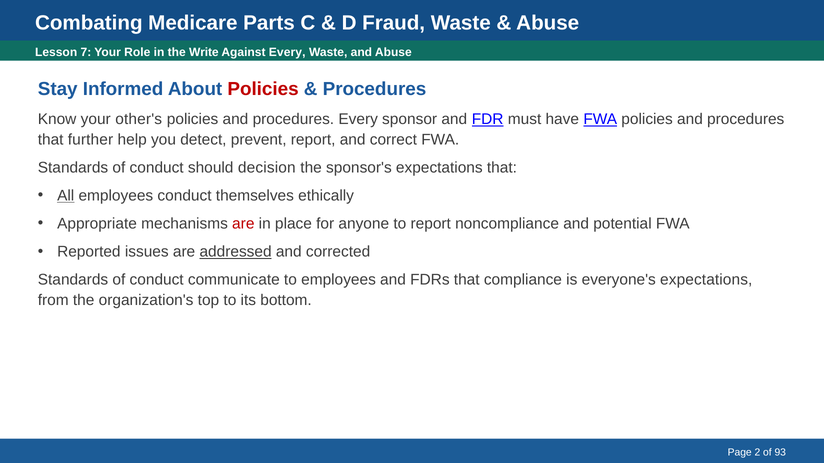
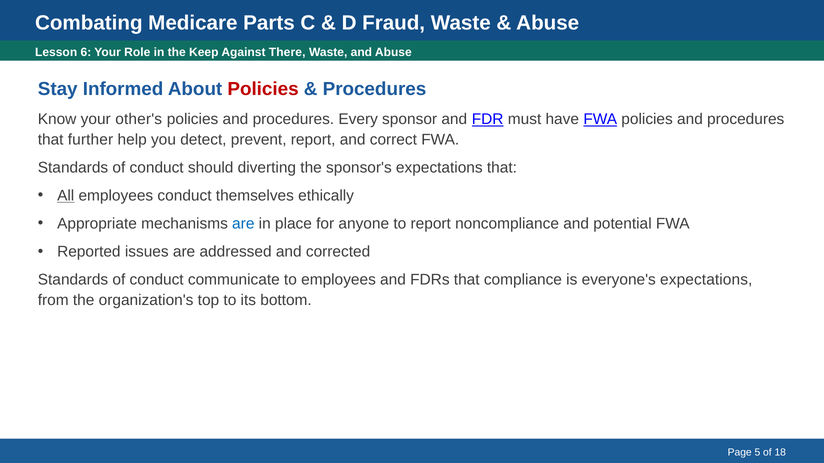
7: 7 -> 6 (86, 52)
Write: Write -> Keep (204, 52)
Against Every: Every -> There (287, 52)
decision: decision -> diverting (267, 168)
are colour: red -> blue (243, 224)
addressed underline: present -> none (236, 252)
2: 2 -> 5 (757, 453)
93: 93 -> 18 (780, 453)
